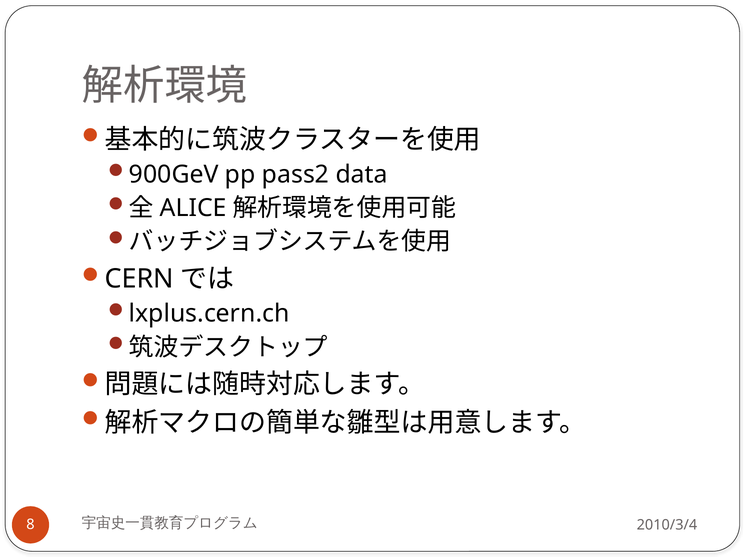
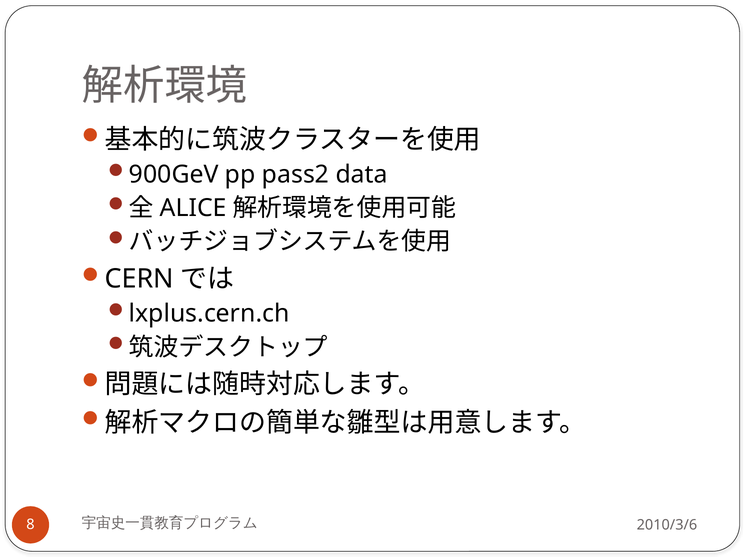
2010/3/4: 2010/3/4 -> 2010/3/6 (667, 525)
